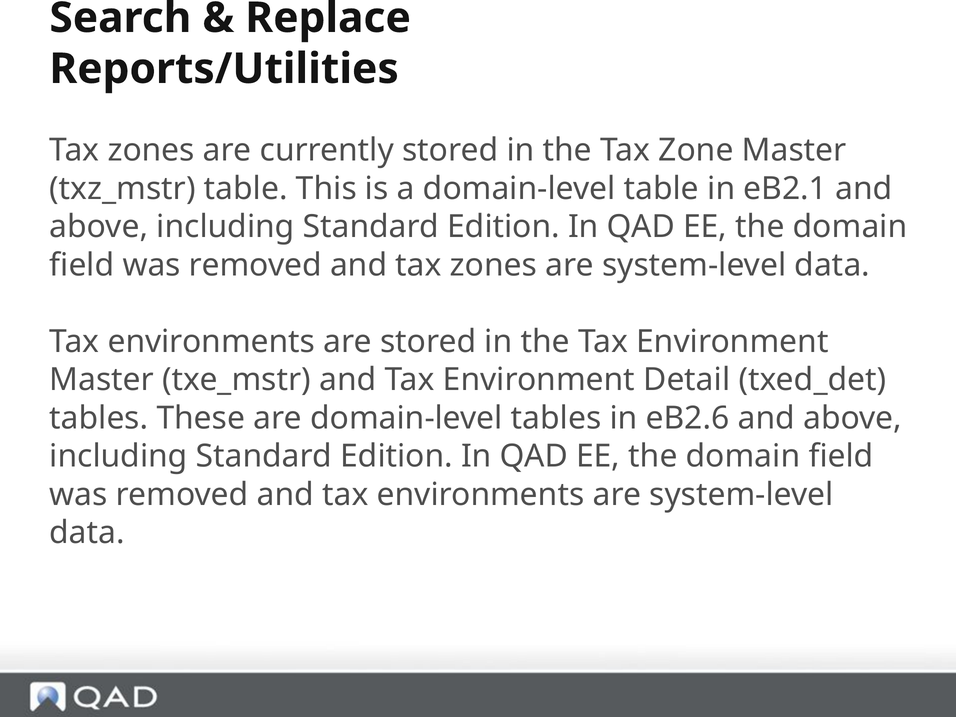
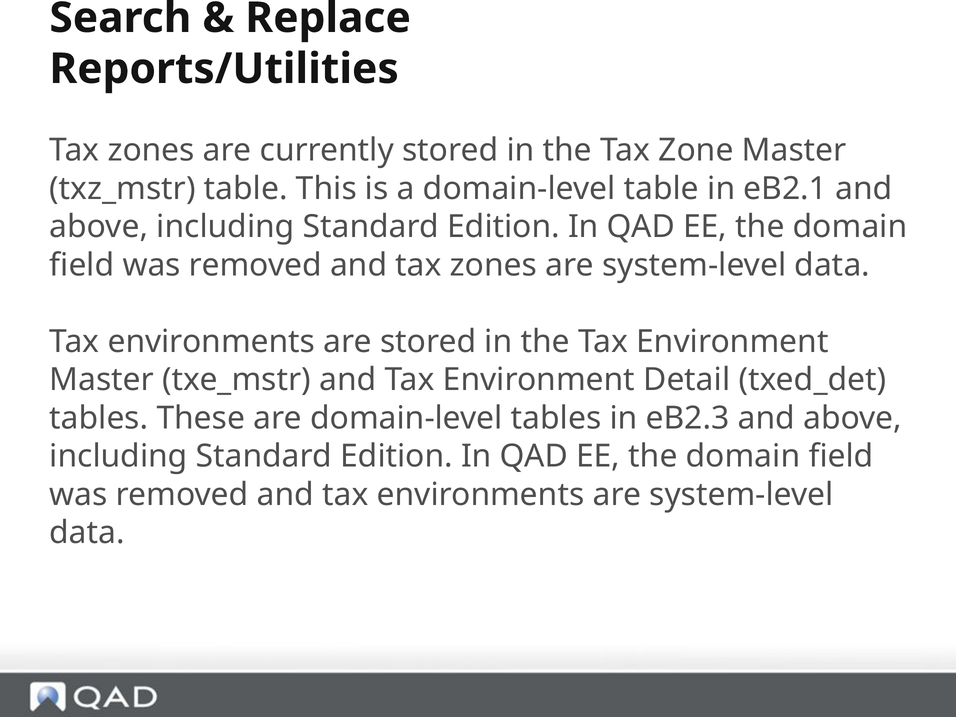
eB2.6: eB2.6 -> eB2.3 (688, 418)
